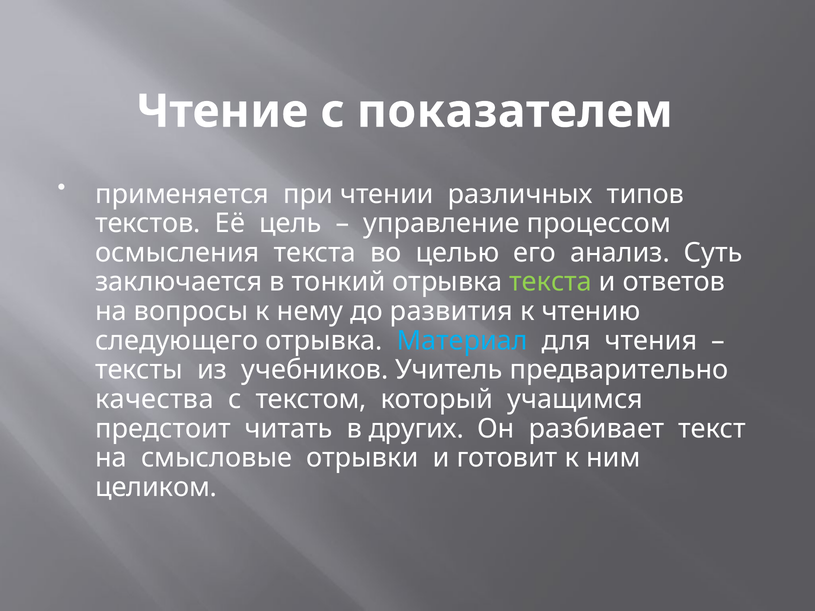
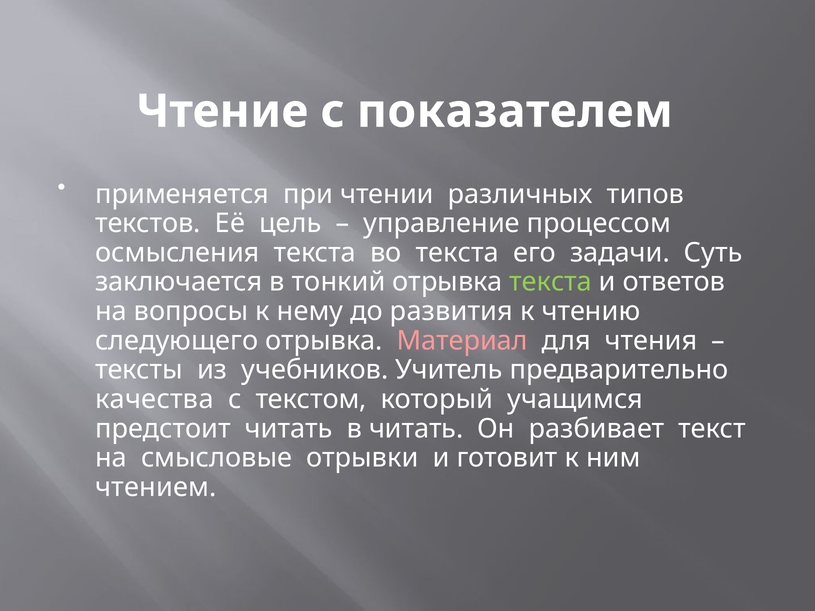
во целью: целью -> текста (457, 253)
анализ: анализ -> задачи (620, 253)
Материал colour: light blue -> pink (462, 341)
в других: других -> читать (416, 429)
целиком: целиком -> чтением (156, 487)
